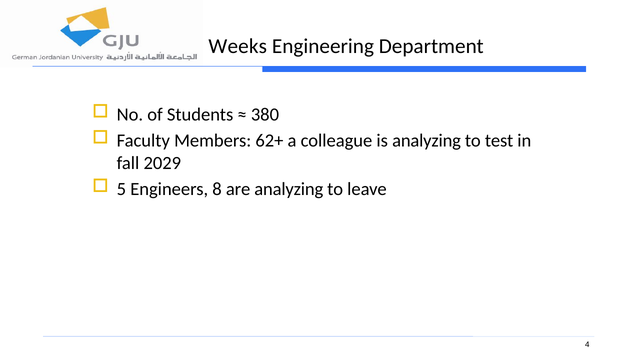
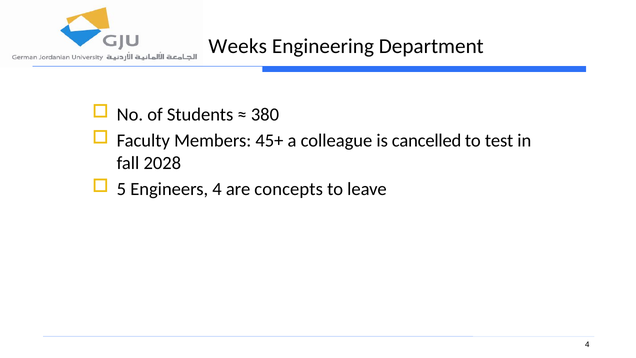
62+: 62+ -> 45+ (269, 141)
is analyzing: analyzing -> cancelled (427, 141)
2029: 2029 -> 2028 (162, 163)
Engineers 8: 8 -> 4 (217, 189)
are analyzing: analyzing -> concepts (289, 189)
